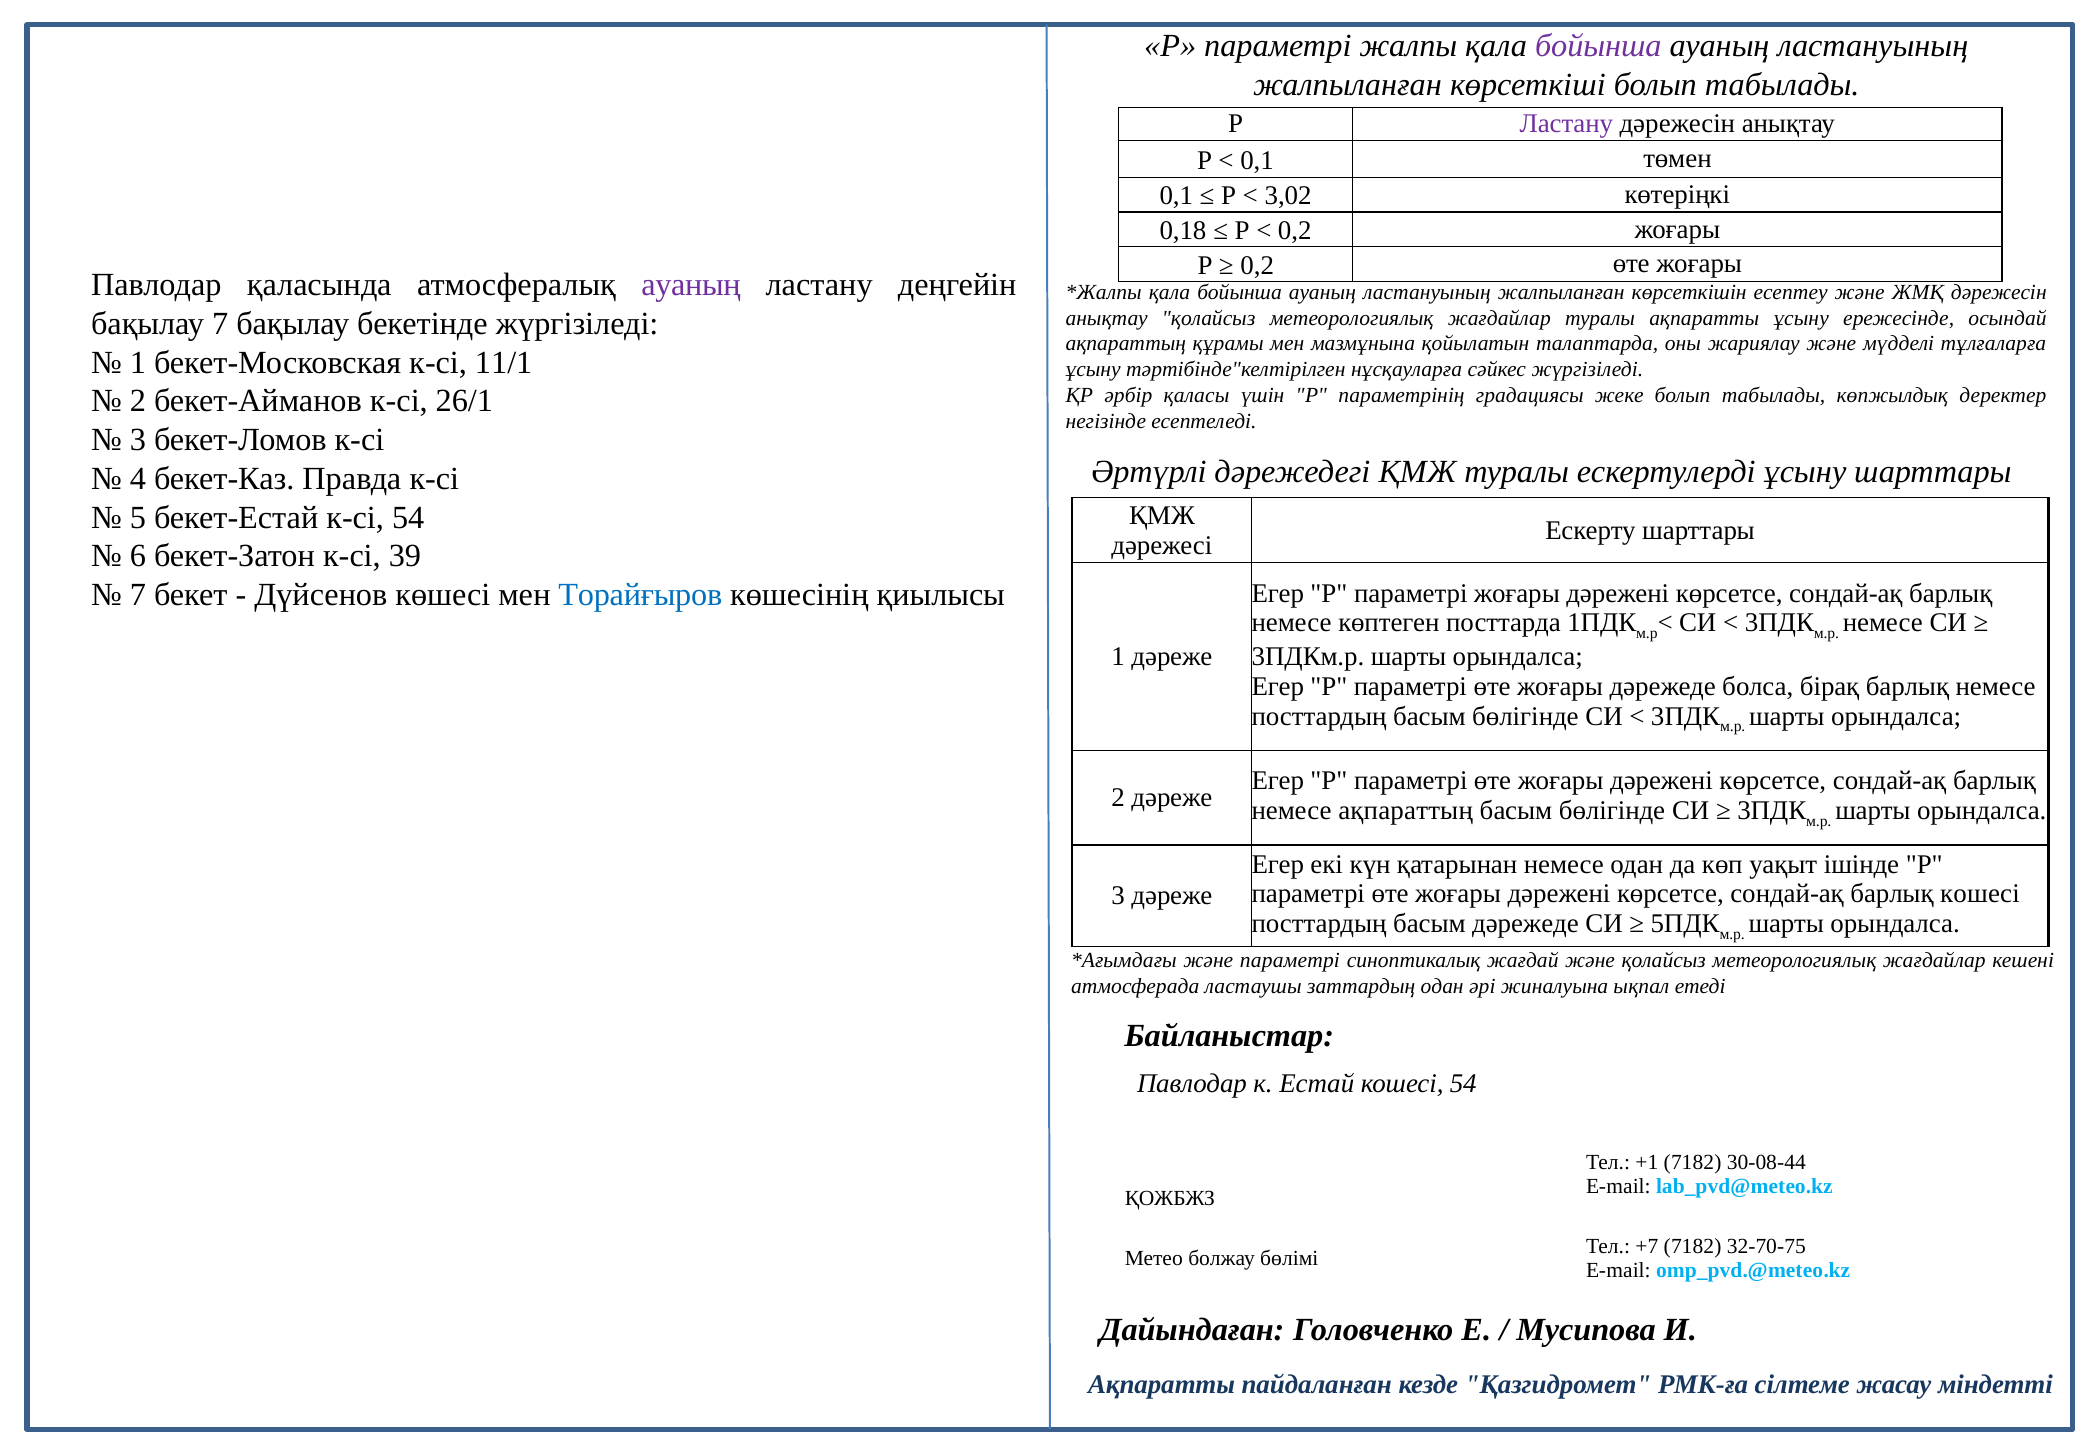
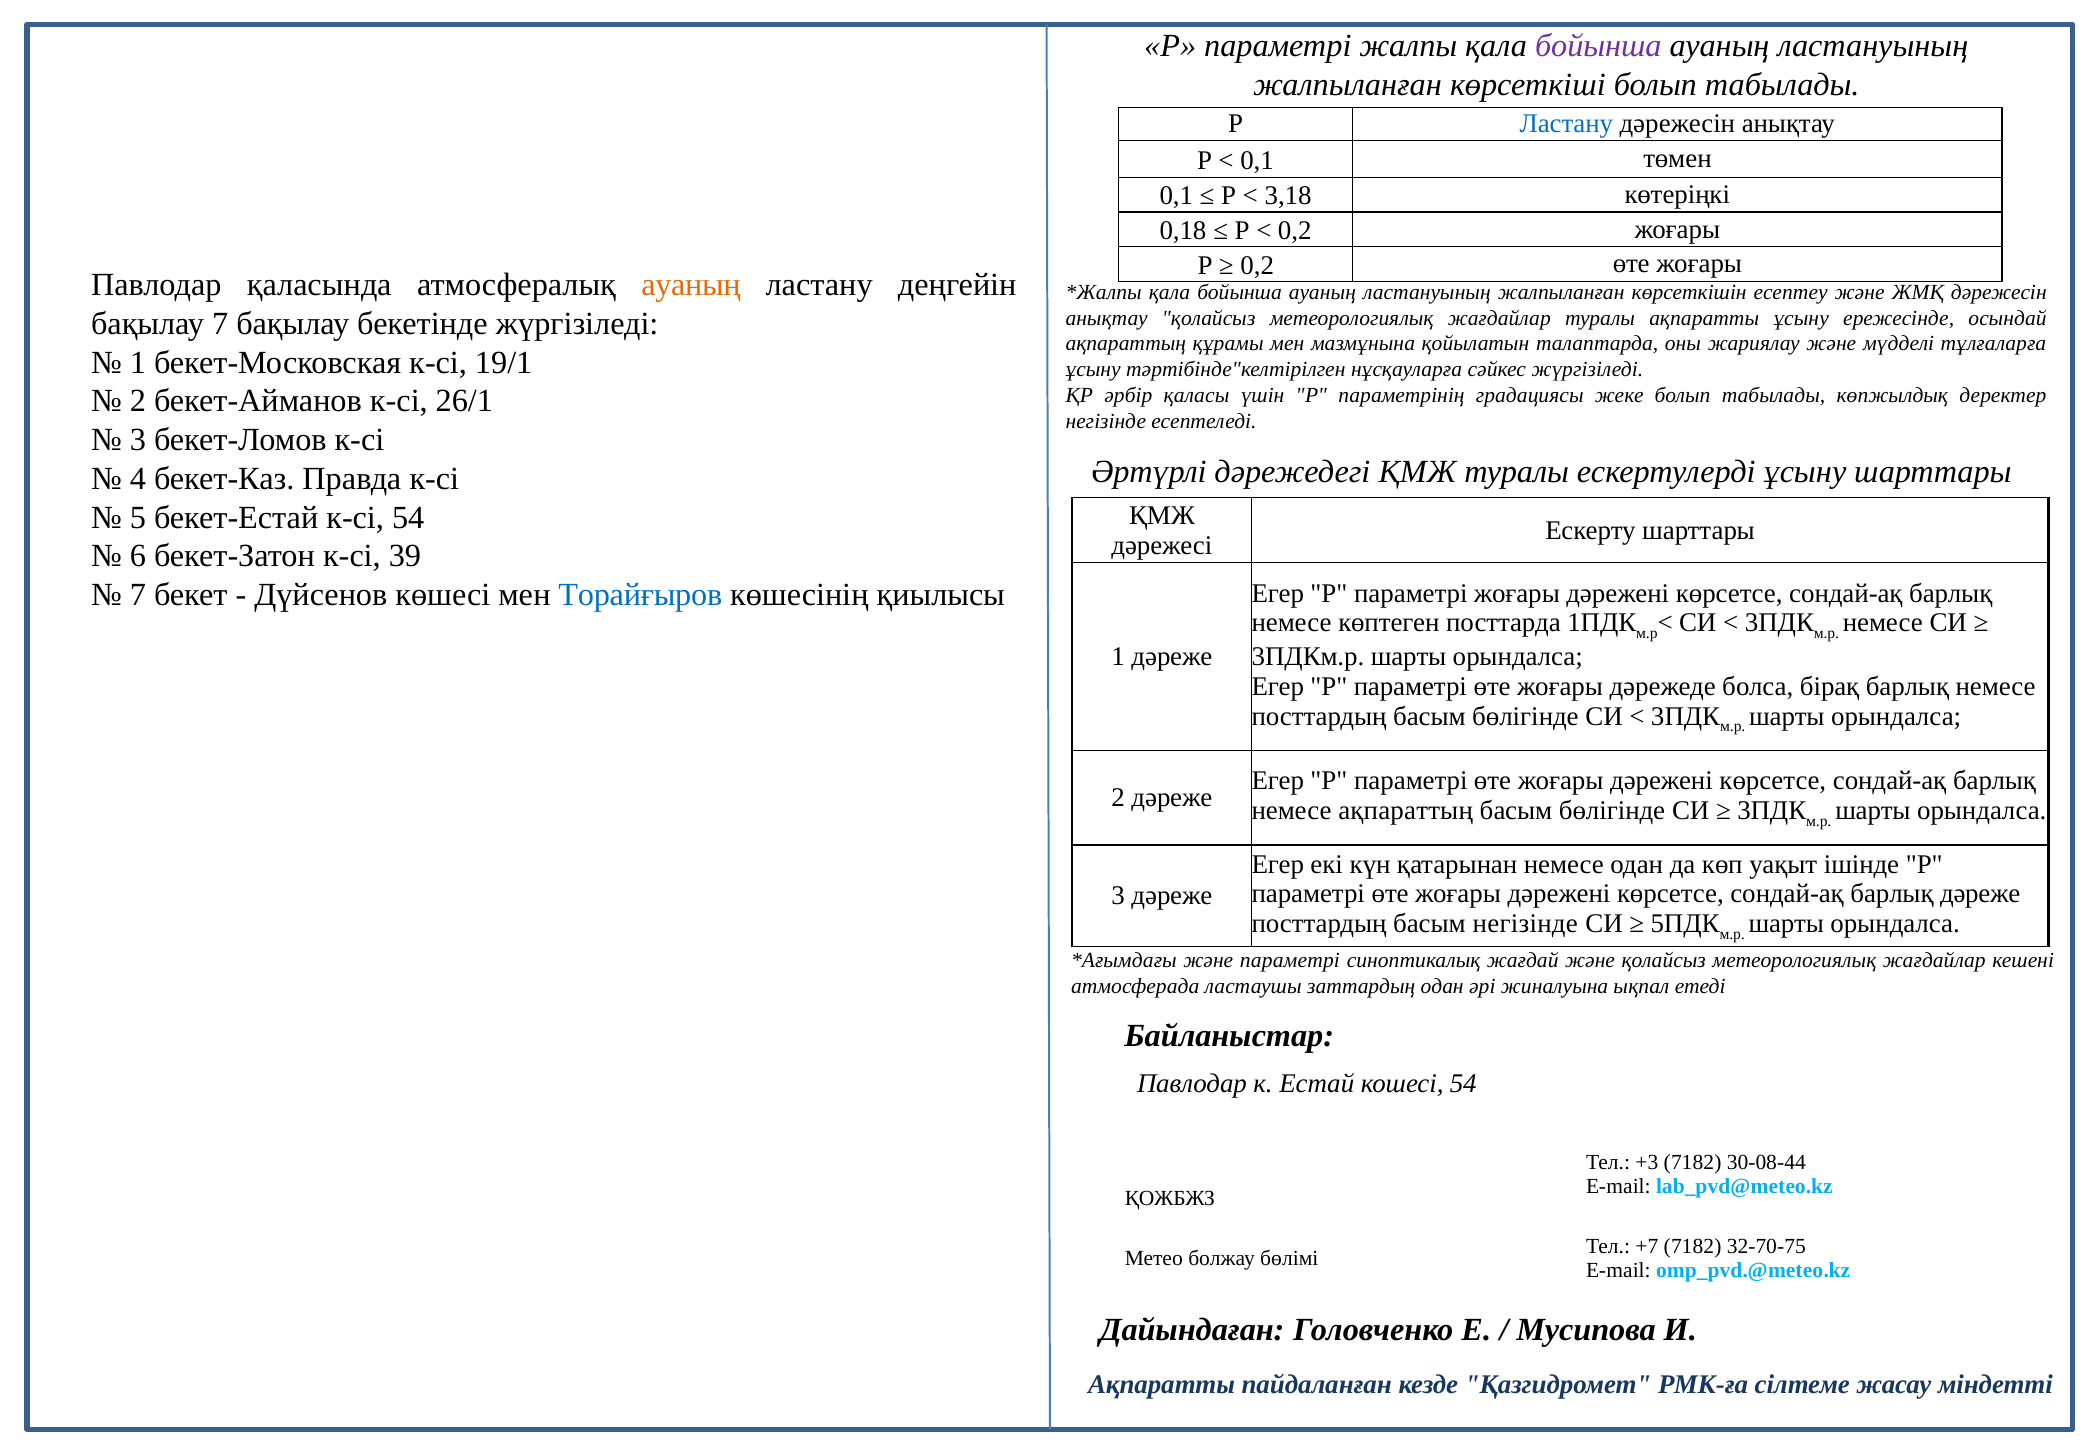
Ластану colour: purple -> blue (1566, 124)
3,02: 3,02 -> 3,18 (1288, 196)
ауаның colour: purple -> orange (691, 285)
11/1: 11/1 -> 19/1 (504, 362)
барлық кошесi: кошесi -> дәреже (1980, 894)
басым дәрежеде: дәрежеде -> негізінде (1525, 923)
+1: +1 -> +3 (1647, 1162)
